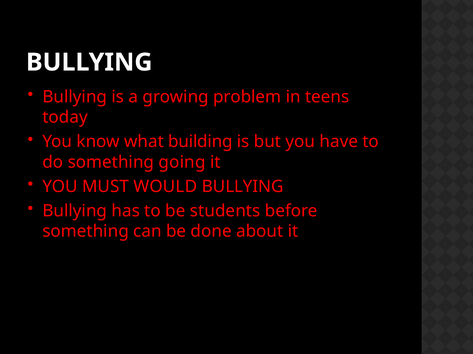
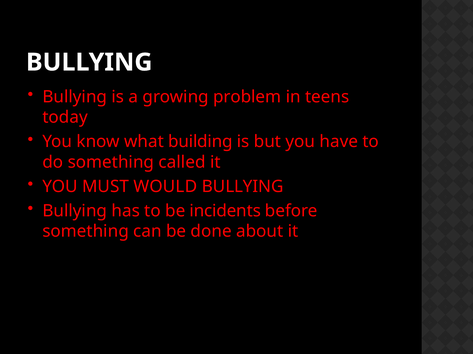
going: going -> called (182, 162)
students: students -> incidents (225, 211)
